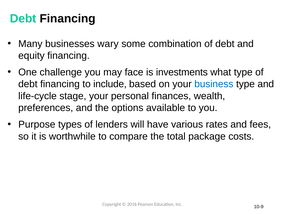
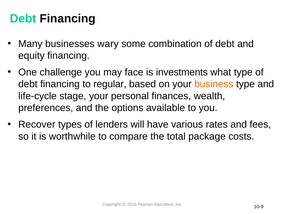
include: include -> regular (110, 84)
business colour: blue -> orange (214, 84)
Purpose: Purpose -> Recover (37, 124)
